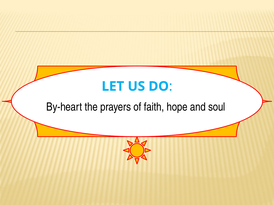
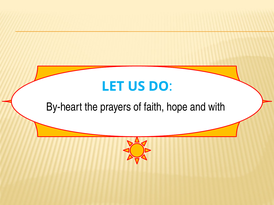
soul: soul -> with (217, 107)
